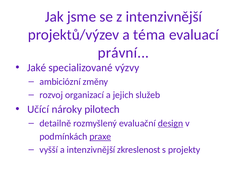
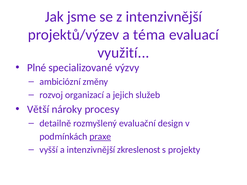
právní: právní -> využití (123, 53)
Jaké: Jaké -> Plné (37, 68)
Učící: Učící -> Větší (38, 109)
pilotech: pilotech -> procesy (102, 109)
design underline: present -> none (170, 123)
